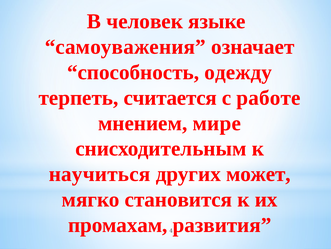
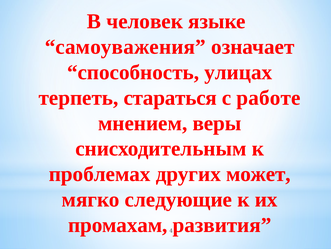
одежду: одежду -> улицах (238, 72)
считается: считается -> стараться (170, 97)
мире: мире -> веры (217, 123)
научиться: научиться -> проблемах (100, 174)
становится: становится -> следующие (178, 199)
